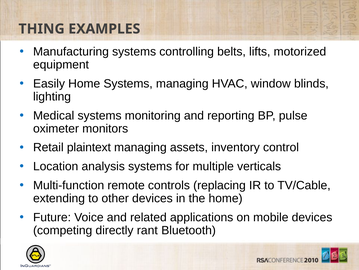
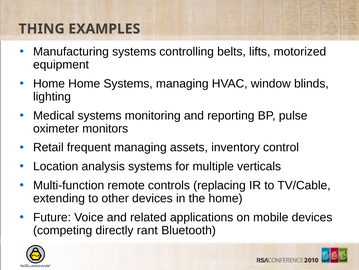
Easily: Easily -> Home (49, 83)
plaintext: plaintext -> frequent (89, 147)
